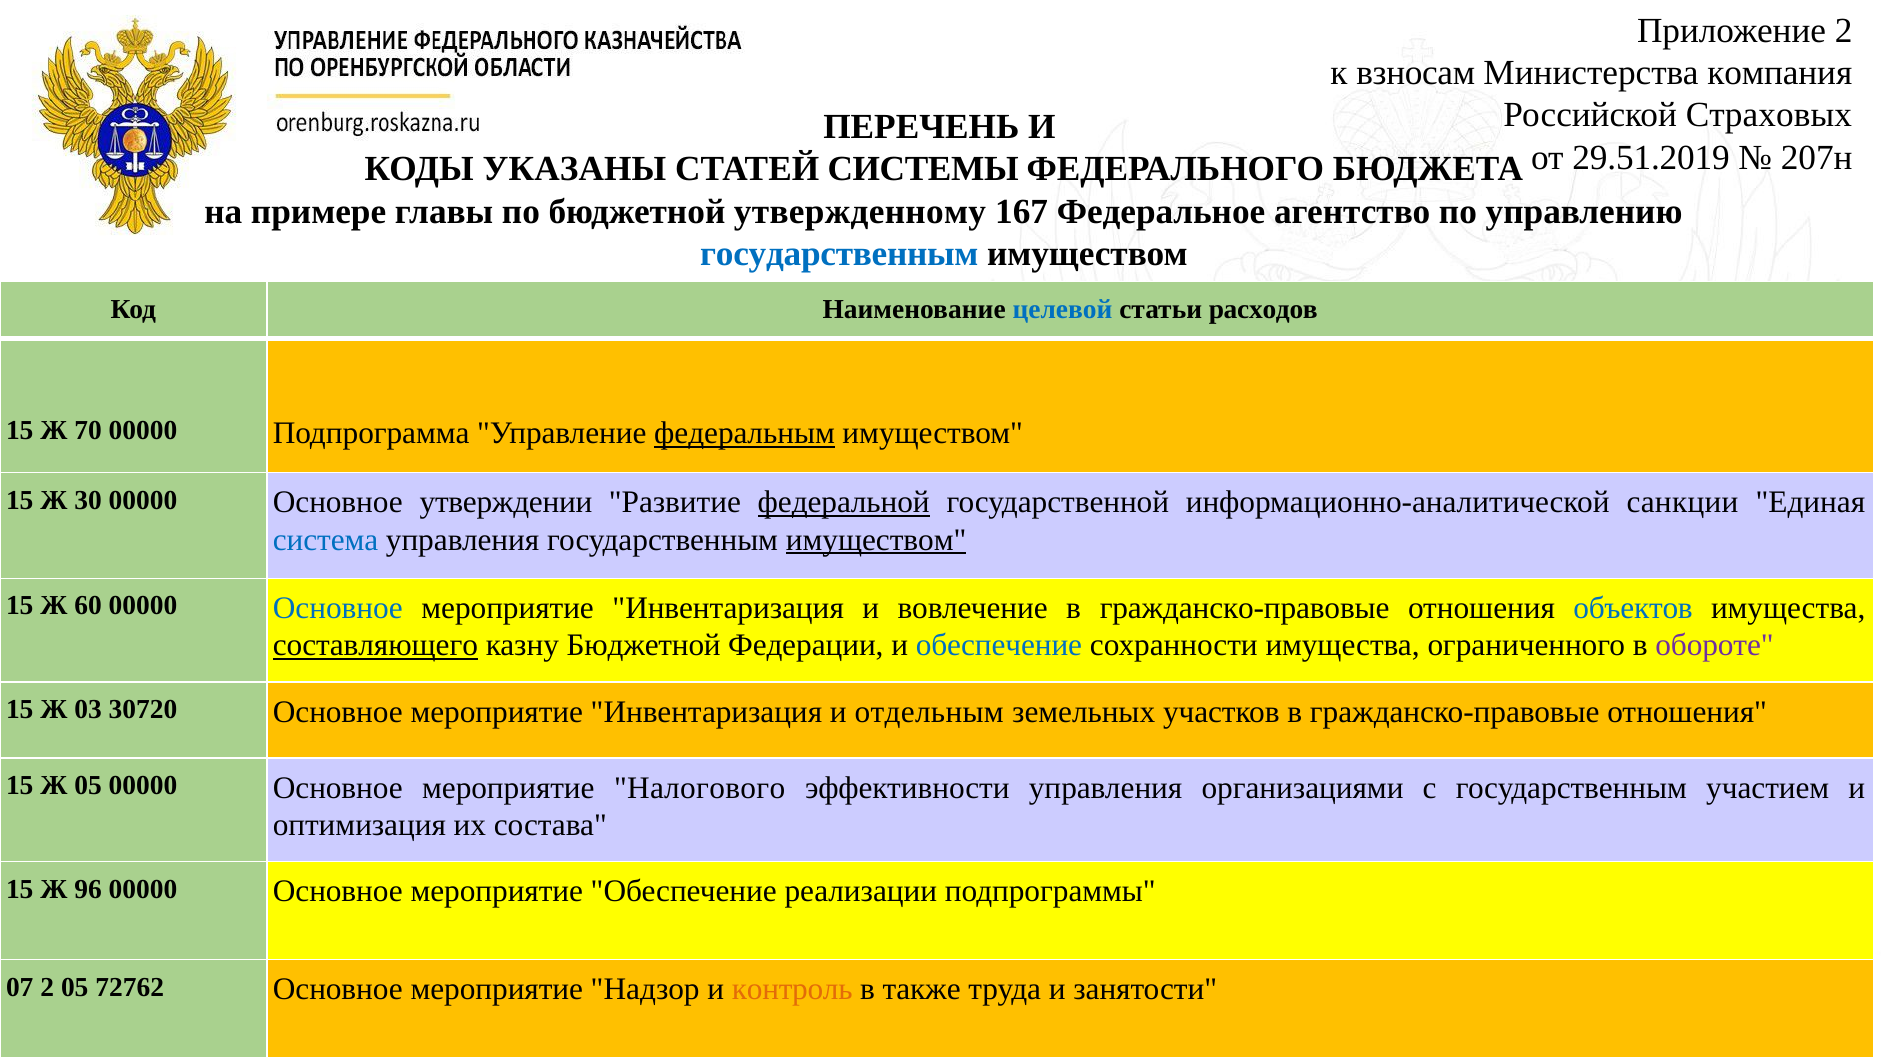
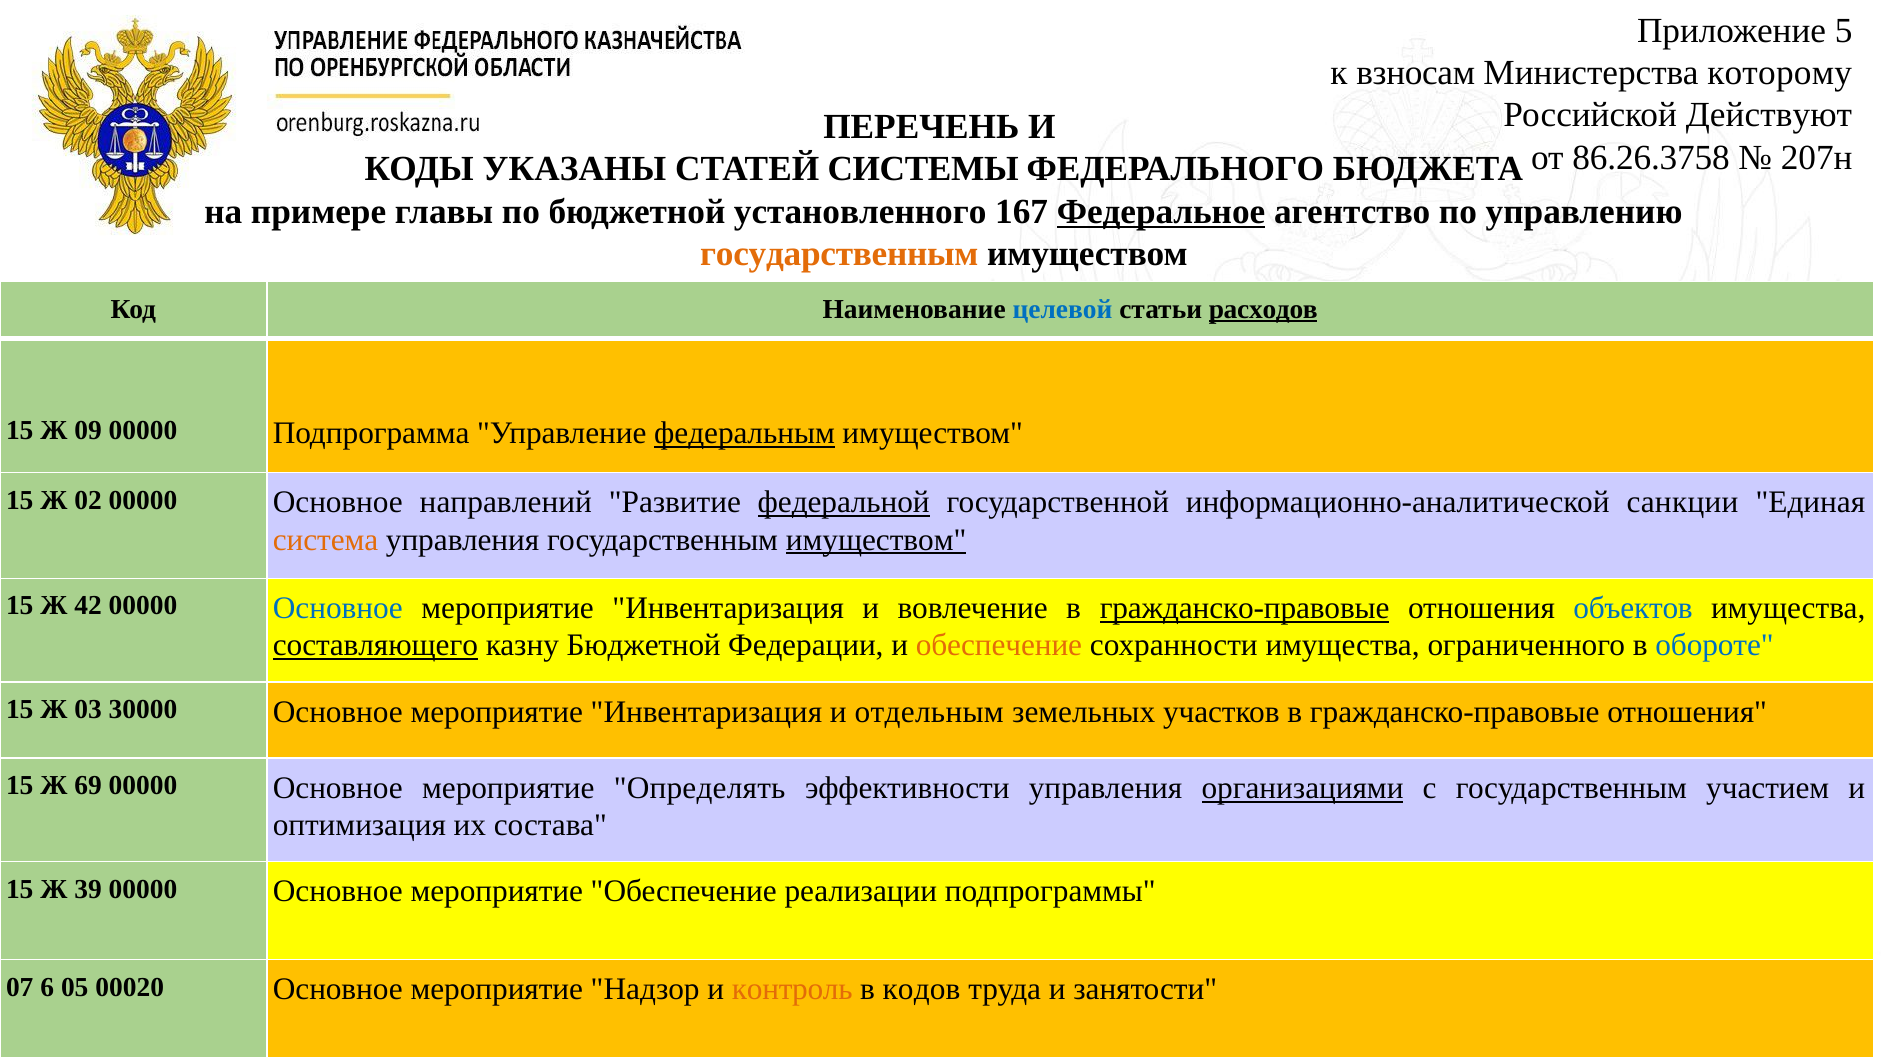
Приложение 2: 2 -> 5 (1844, 31)
компания: компания -> которому (1780, 73)
Страховых: Страховых -> Действуют (1769, 115)
29.51.2019: 29.51.2019 -> 86.26.3758 (1651, 157)
утвержденному: утвержденному -> установленного (860, 212)
Федеральное underline: none -> present (1161, 212)
государственным colour: blue -> orange (839, 254)
расходов underline: none -> present (1263, 309)
70: 70 -> 09 (88, 431)
30: 30 -> 02 (88, 500)
утверждении: утверждении -> направлений (506, 503)
система colour: blue -> orange (326, 540)
60: 60 -> 42 (88, 606)
гражданско-правовые underline: none -> present (1245, 608)
обеспечение colour: blue -> orange (999, 646)
обороте colour: purple -> blue (1715, 646)
30720: 30720 -> 30000 (143, 709)
Ж 05: 05 -> 69 (88, 786)
Налогового: Налогового -> Определять (700, 788)
организациями underline: none -> present (1303, 788)
96: 96 -> 39 (88, 889)
07 2: 2 -> 6 (47, 987)
72762: 72762 -> 00020 (130, 987)
также: также -> кодов (922, 990)
